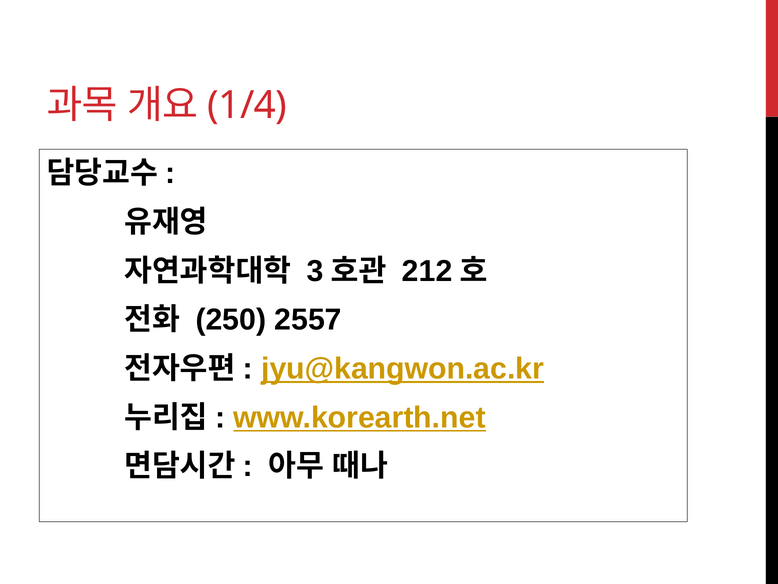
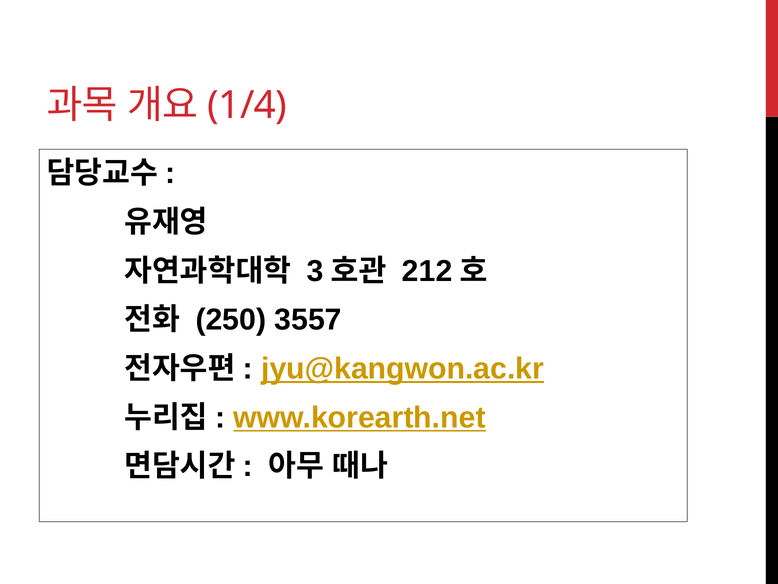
2557: 2557 -> 3557 (308, 320)
